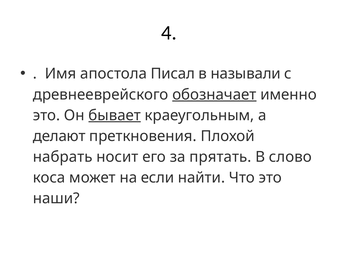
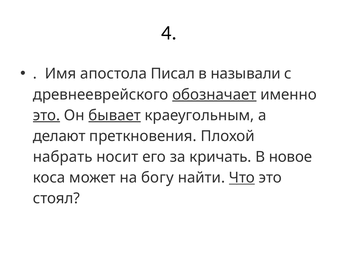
это underline: none -> present (47, 115)
прятать: прятать -> кричать (220, 157)
слово: слово -> новое (290, 157)
если: если -> богу (157, 177)
Что underline: none -> present (242, 177)
наши: наши -> стоял (56, 198)
